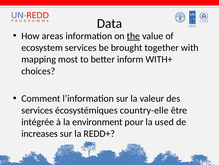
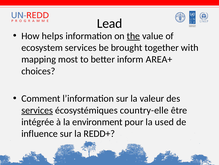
Data: Data -> Lead (110, 23)
areas: areas -> helps (52, 36)
WITH+: WITH+ -> AREA+ (159, 59)
services underline: none -> present (37, 110)
increases: increases -> influence (40, 133)
